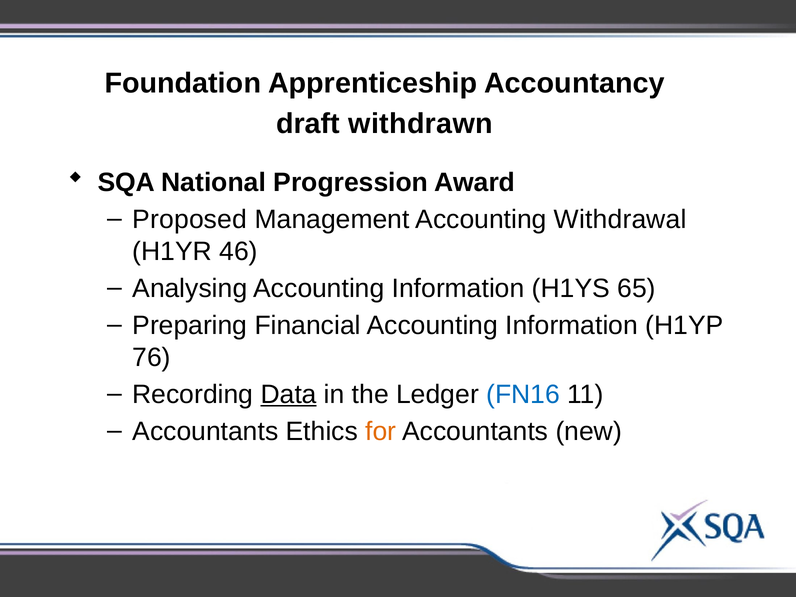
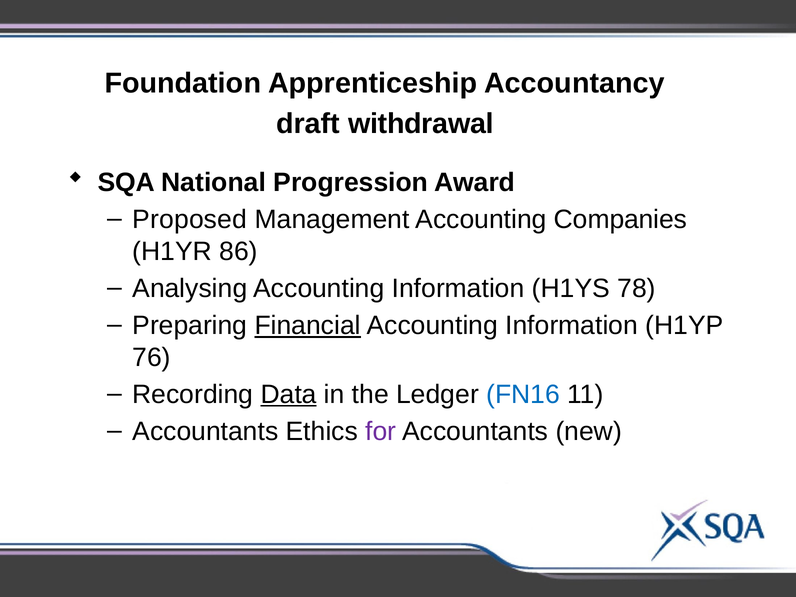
withdrawn: withdrawn -> withdrawal (421, 124)
Withdrawal: Withdrawal -> Companies (620, 219)
46: 46 -> 86 (238, 251)
65: 65 -> 78 (636, 288)
Financial underline: none -> present (308, 326)
for colour: orange -> purple (381, 432)
